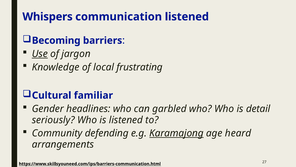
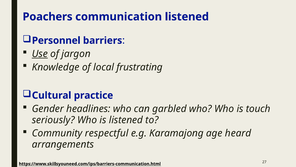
Whispers: Whispers -> Poachers (48, 17)
Becoming: Becoming -> Personnel (56, 40)
familiar: familiar -> practice (94, 95)
detail: detail -> touch (258, 108)
defending: defending -> respectful (107, 133)
Karamajong underline: present -> none (176, 133)
